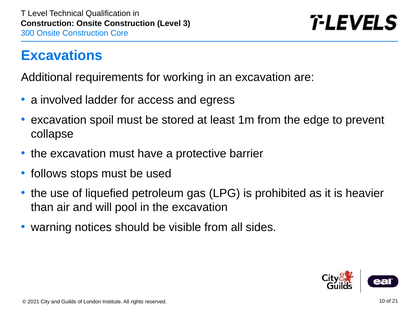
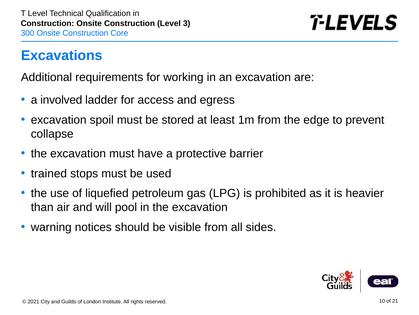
follows: follows -> trained (49, 173)
